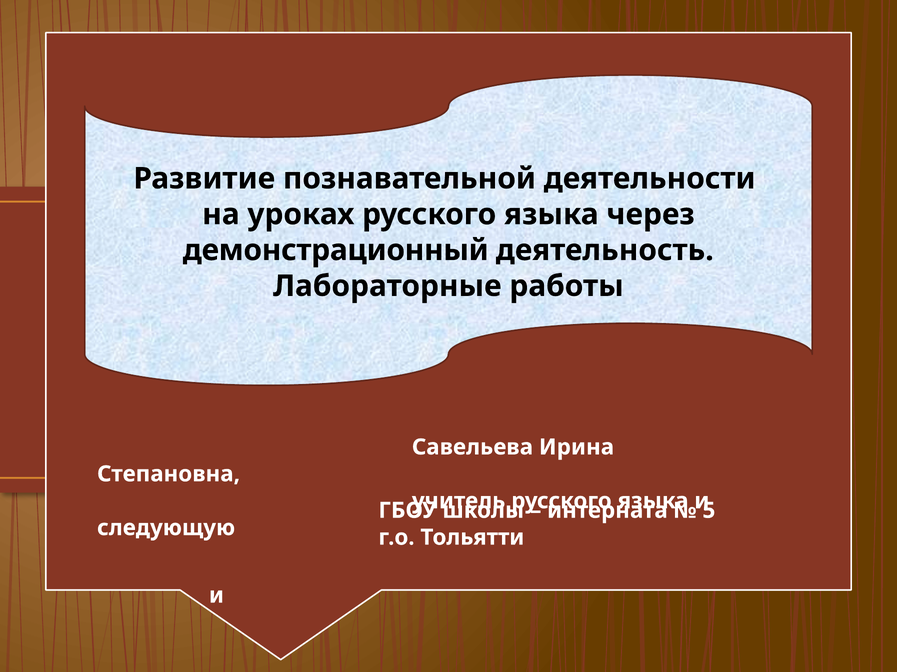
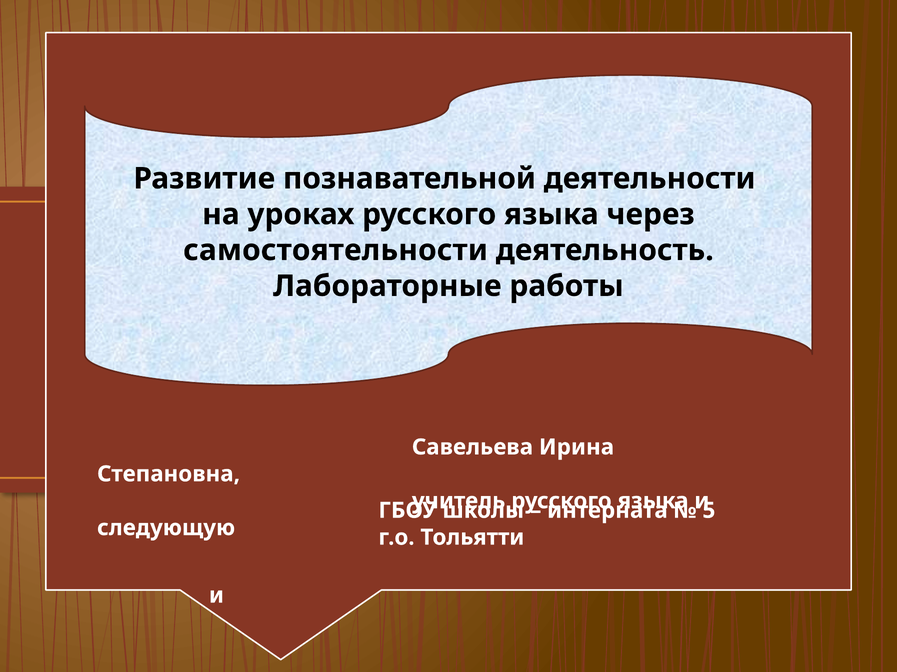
демонстрационный: демонстрационный -> самостоятельности (336, 251)
